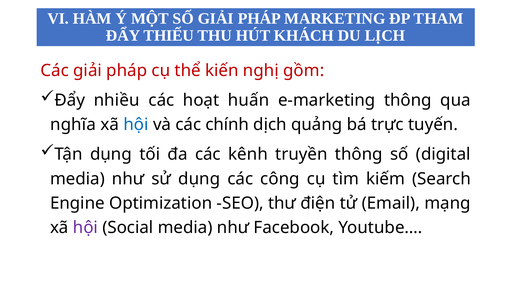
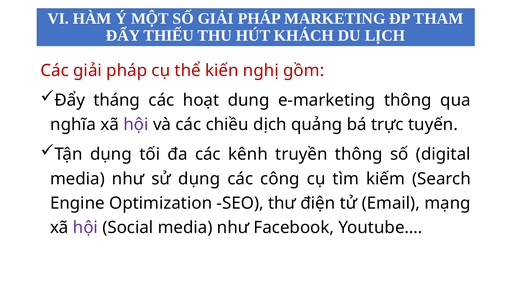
nhiều: nhiều -> tháng (117, 100)
huấn: huấn -> dung (249, 100)
hội colour: blue -> purple (136, 124)
chính: chính -> chiều (227, 124)
